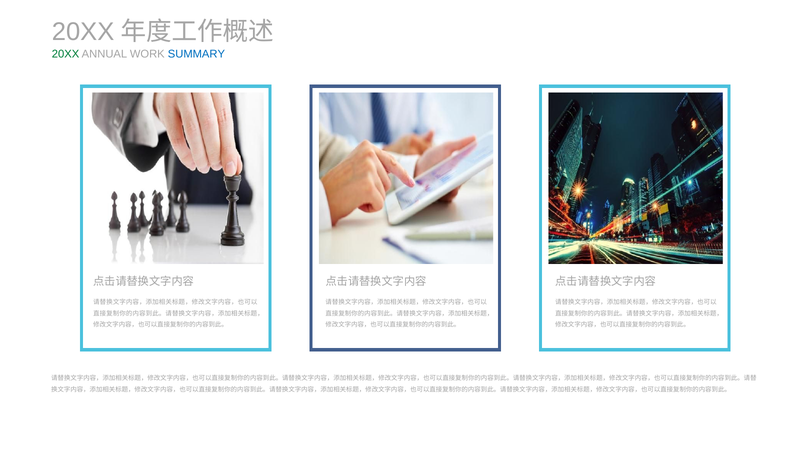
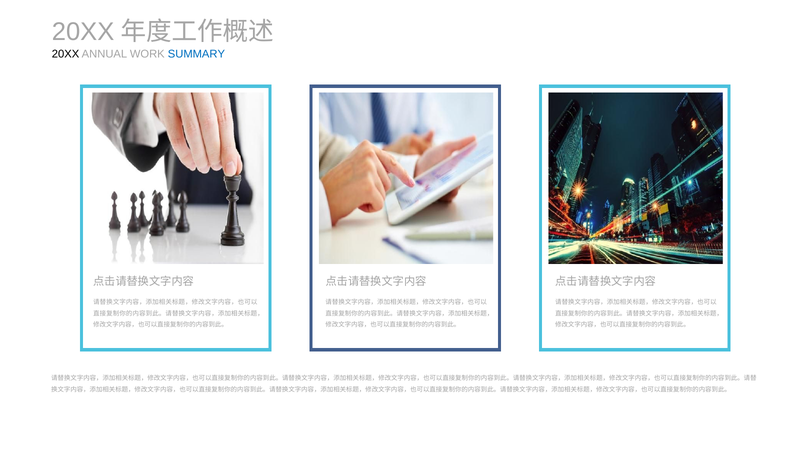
20XX colour: green -> black (66, 54)
